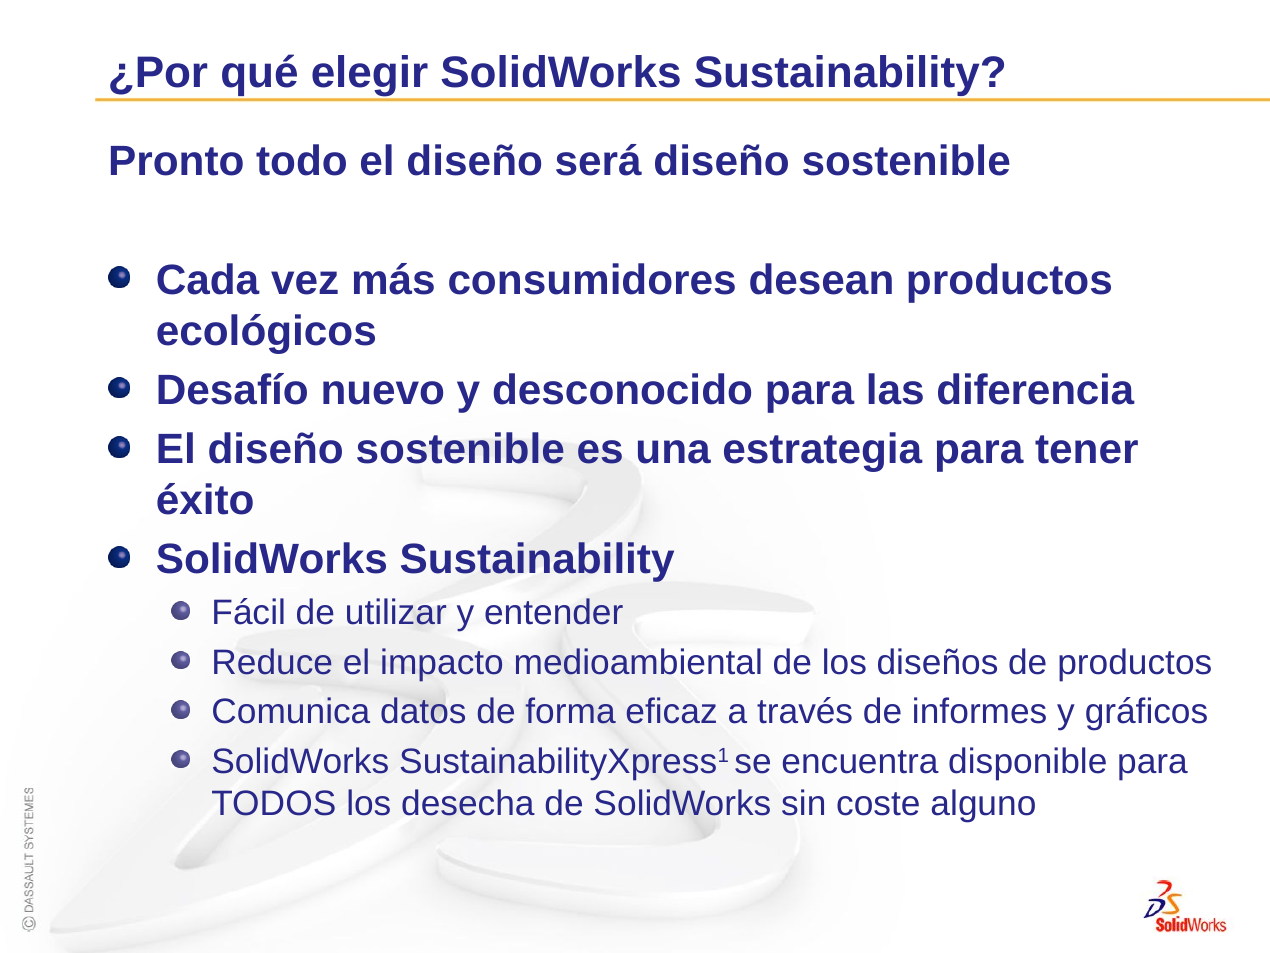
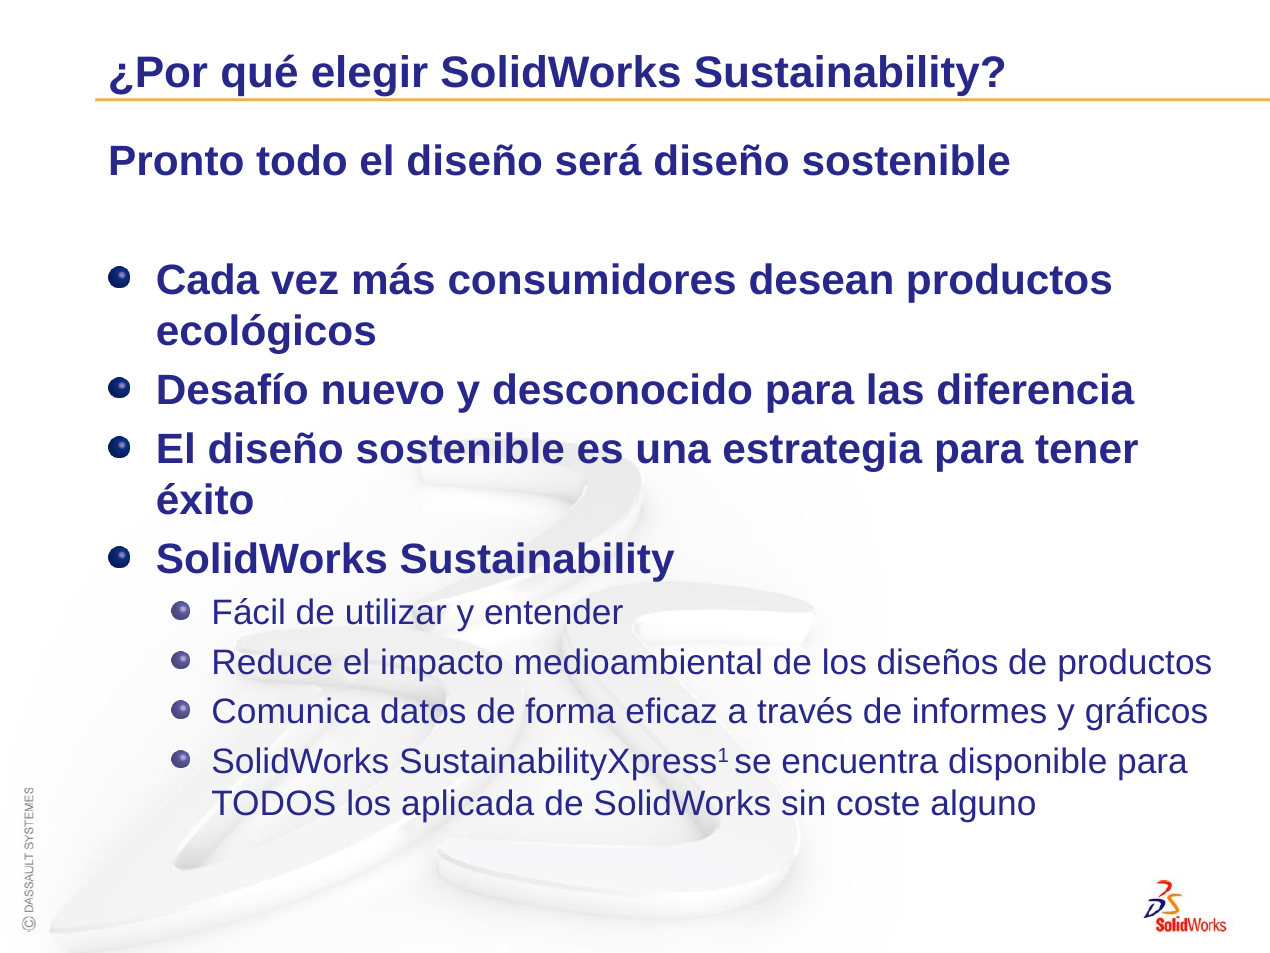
desecha: desecha -> aplicada (468, 804)
